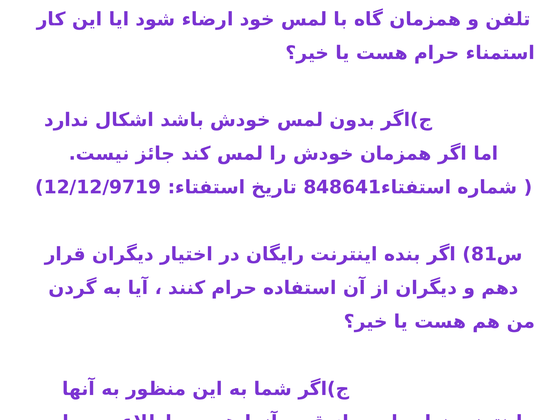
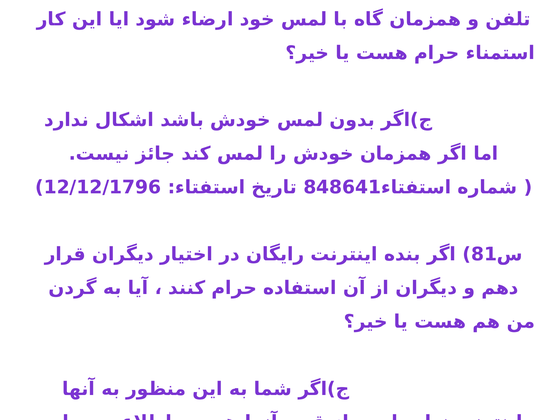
12/12/9719: 12/12/9719 -> 12/12/1796 (102, 187)
